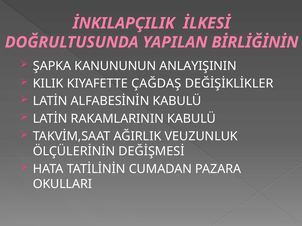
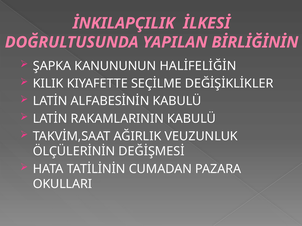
ANLAYIŞININ: ANLAYIŞININ -> HALİFELİĞİN (198, 66)
ÇAĞDAŞ: ÇAĞDAŞ -> SEÇİLME (156, 84)
